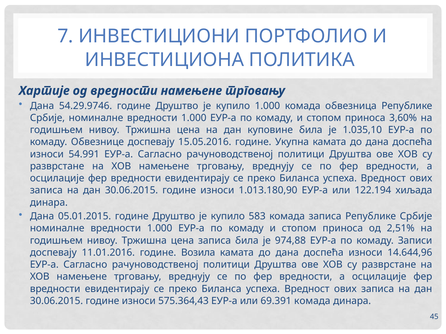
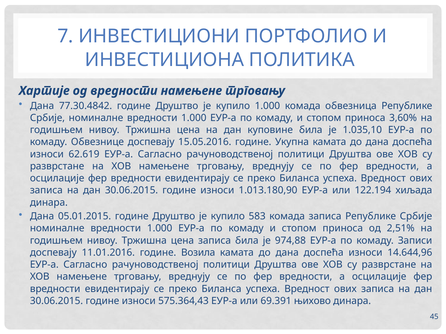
54.29.9746: 54.29.9746 -> 77.30.4842 (86, 106)
54.991: 54.991 -> 62.619 (84, 154)
69.391 комада: комада -> њихово (312, 301)
